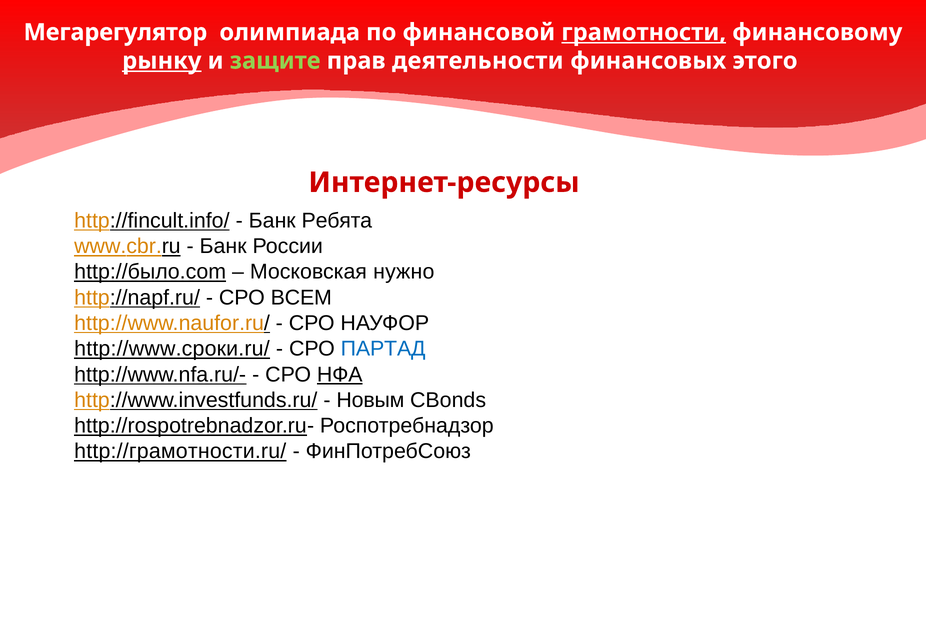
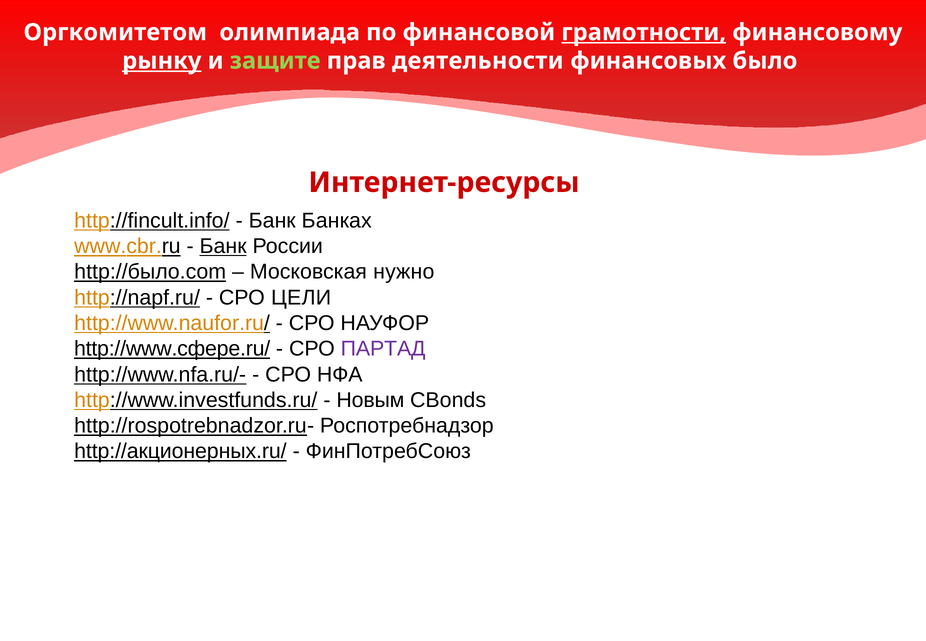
Мегарегулятор: Мегарегулятор -> Оргкомитетом (115, 32)
этого: этого -> было (765, 61)
Ребята: Ребята -> Банках (337, 221)
Банк underline: none -> present (223, 246)
ВСЕМ: ВСЕМ -> ЦЕЛИ (301, 298)
http://www.сроки.ru/: http://www.сроки.ru/ -> http://www.сфере.ru/ (172, 349)
ПАРТАД colour: blue -> purple (383, 349)
НФА underline: present -> none (340, 374)
http://грамотности.ru/: http://грамотности.ru/ -> http://акционерных.ru/ (180, 451)
